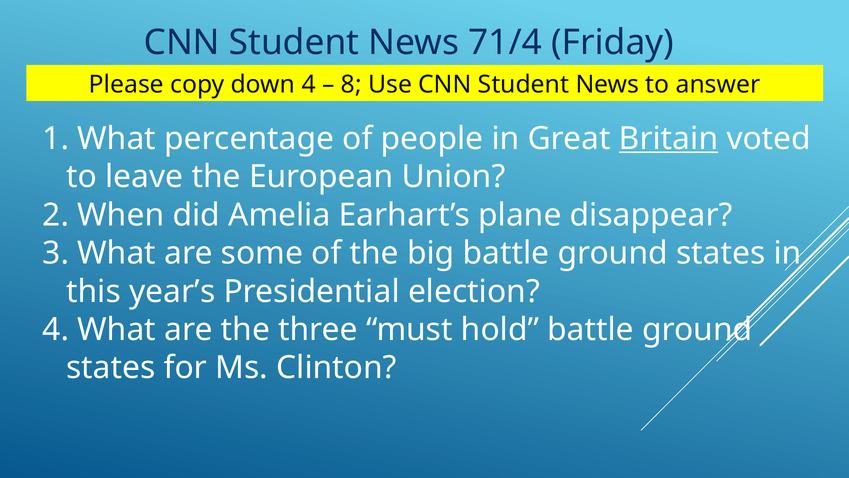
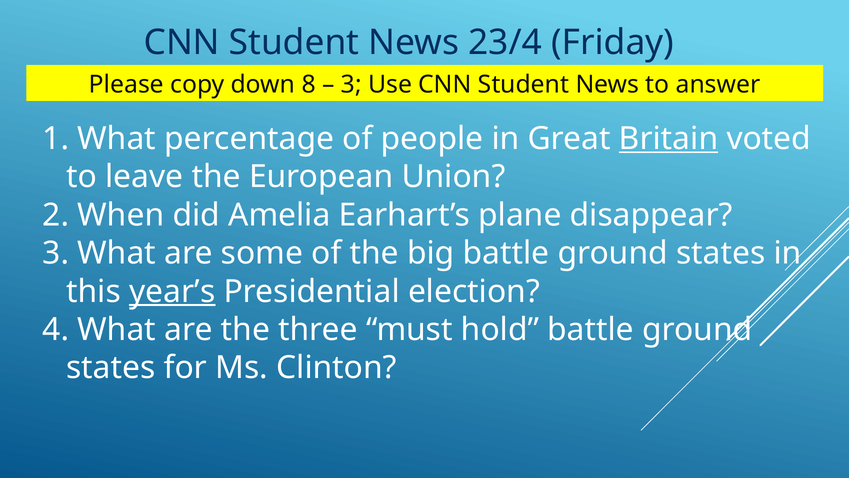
71/4: 71/4 -> 23/4 (505, 43)
down 4: 4 -> 8 (309, 85)
8: 8 -> 3 (351, 85)
year’s underline: none -> present (172, 291)
